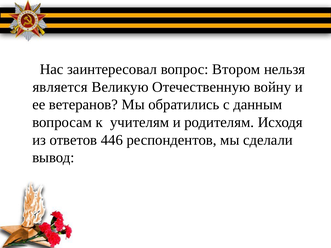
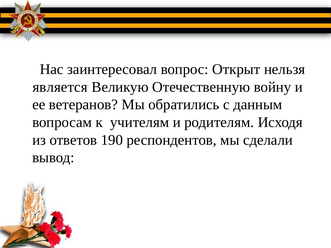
Втором: Втором -> Открыт (236, 69)
446: 446 -> 190 (112, 140)
